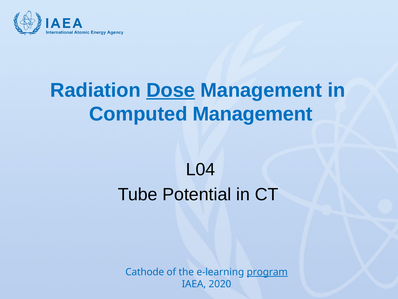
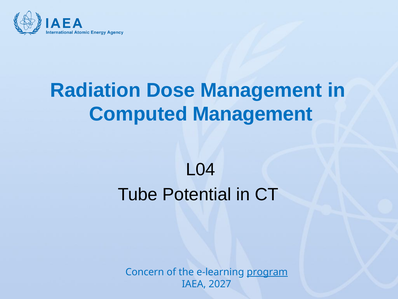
Dose underline: present -> none (171, 90)
Cathode: Cathode -> Concern (145, 272)
2020: 2020 -> 2027 (220, 284)
